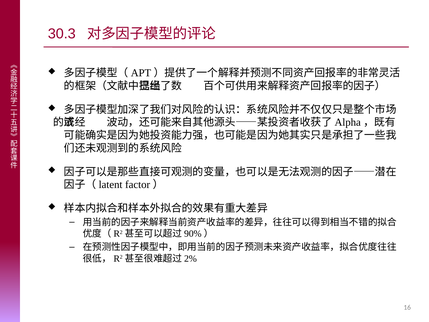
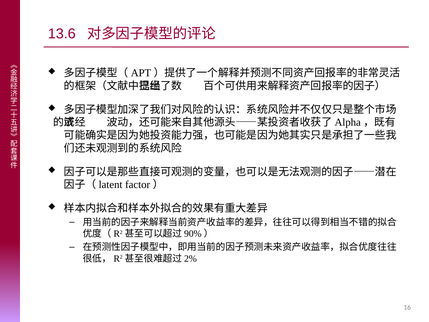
30.3: 30.3 -> 13.6 (62, 34)
